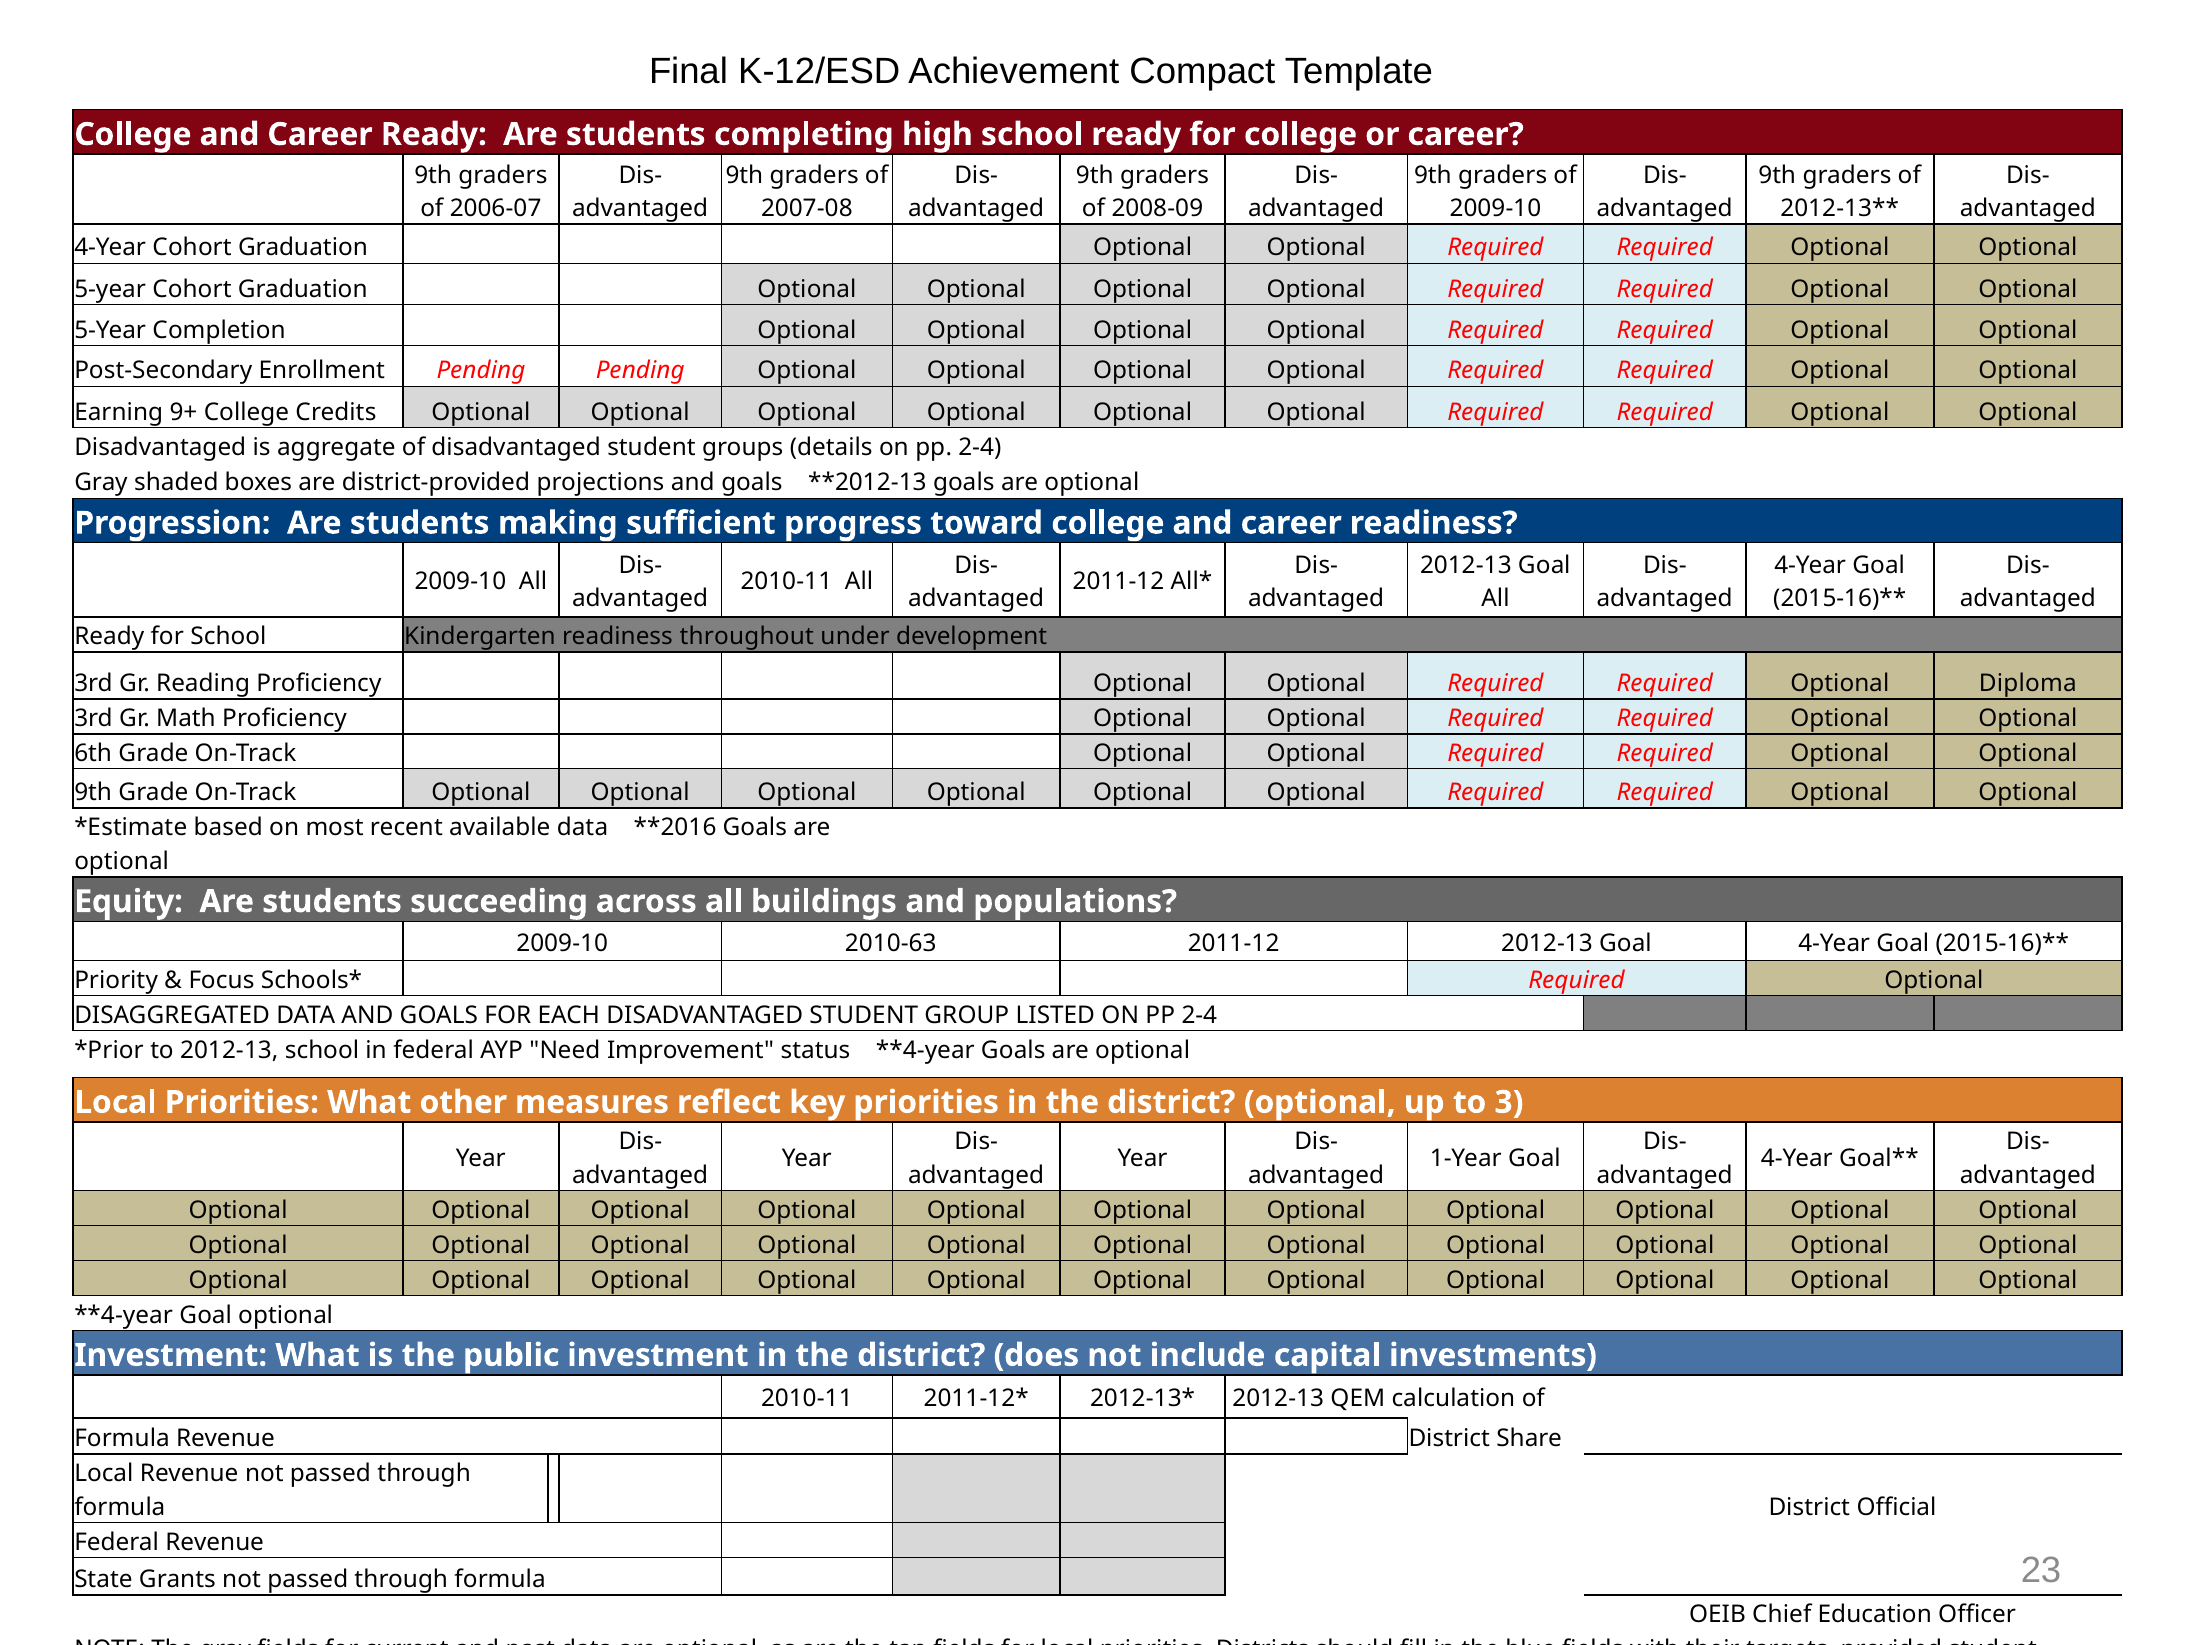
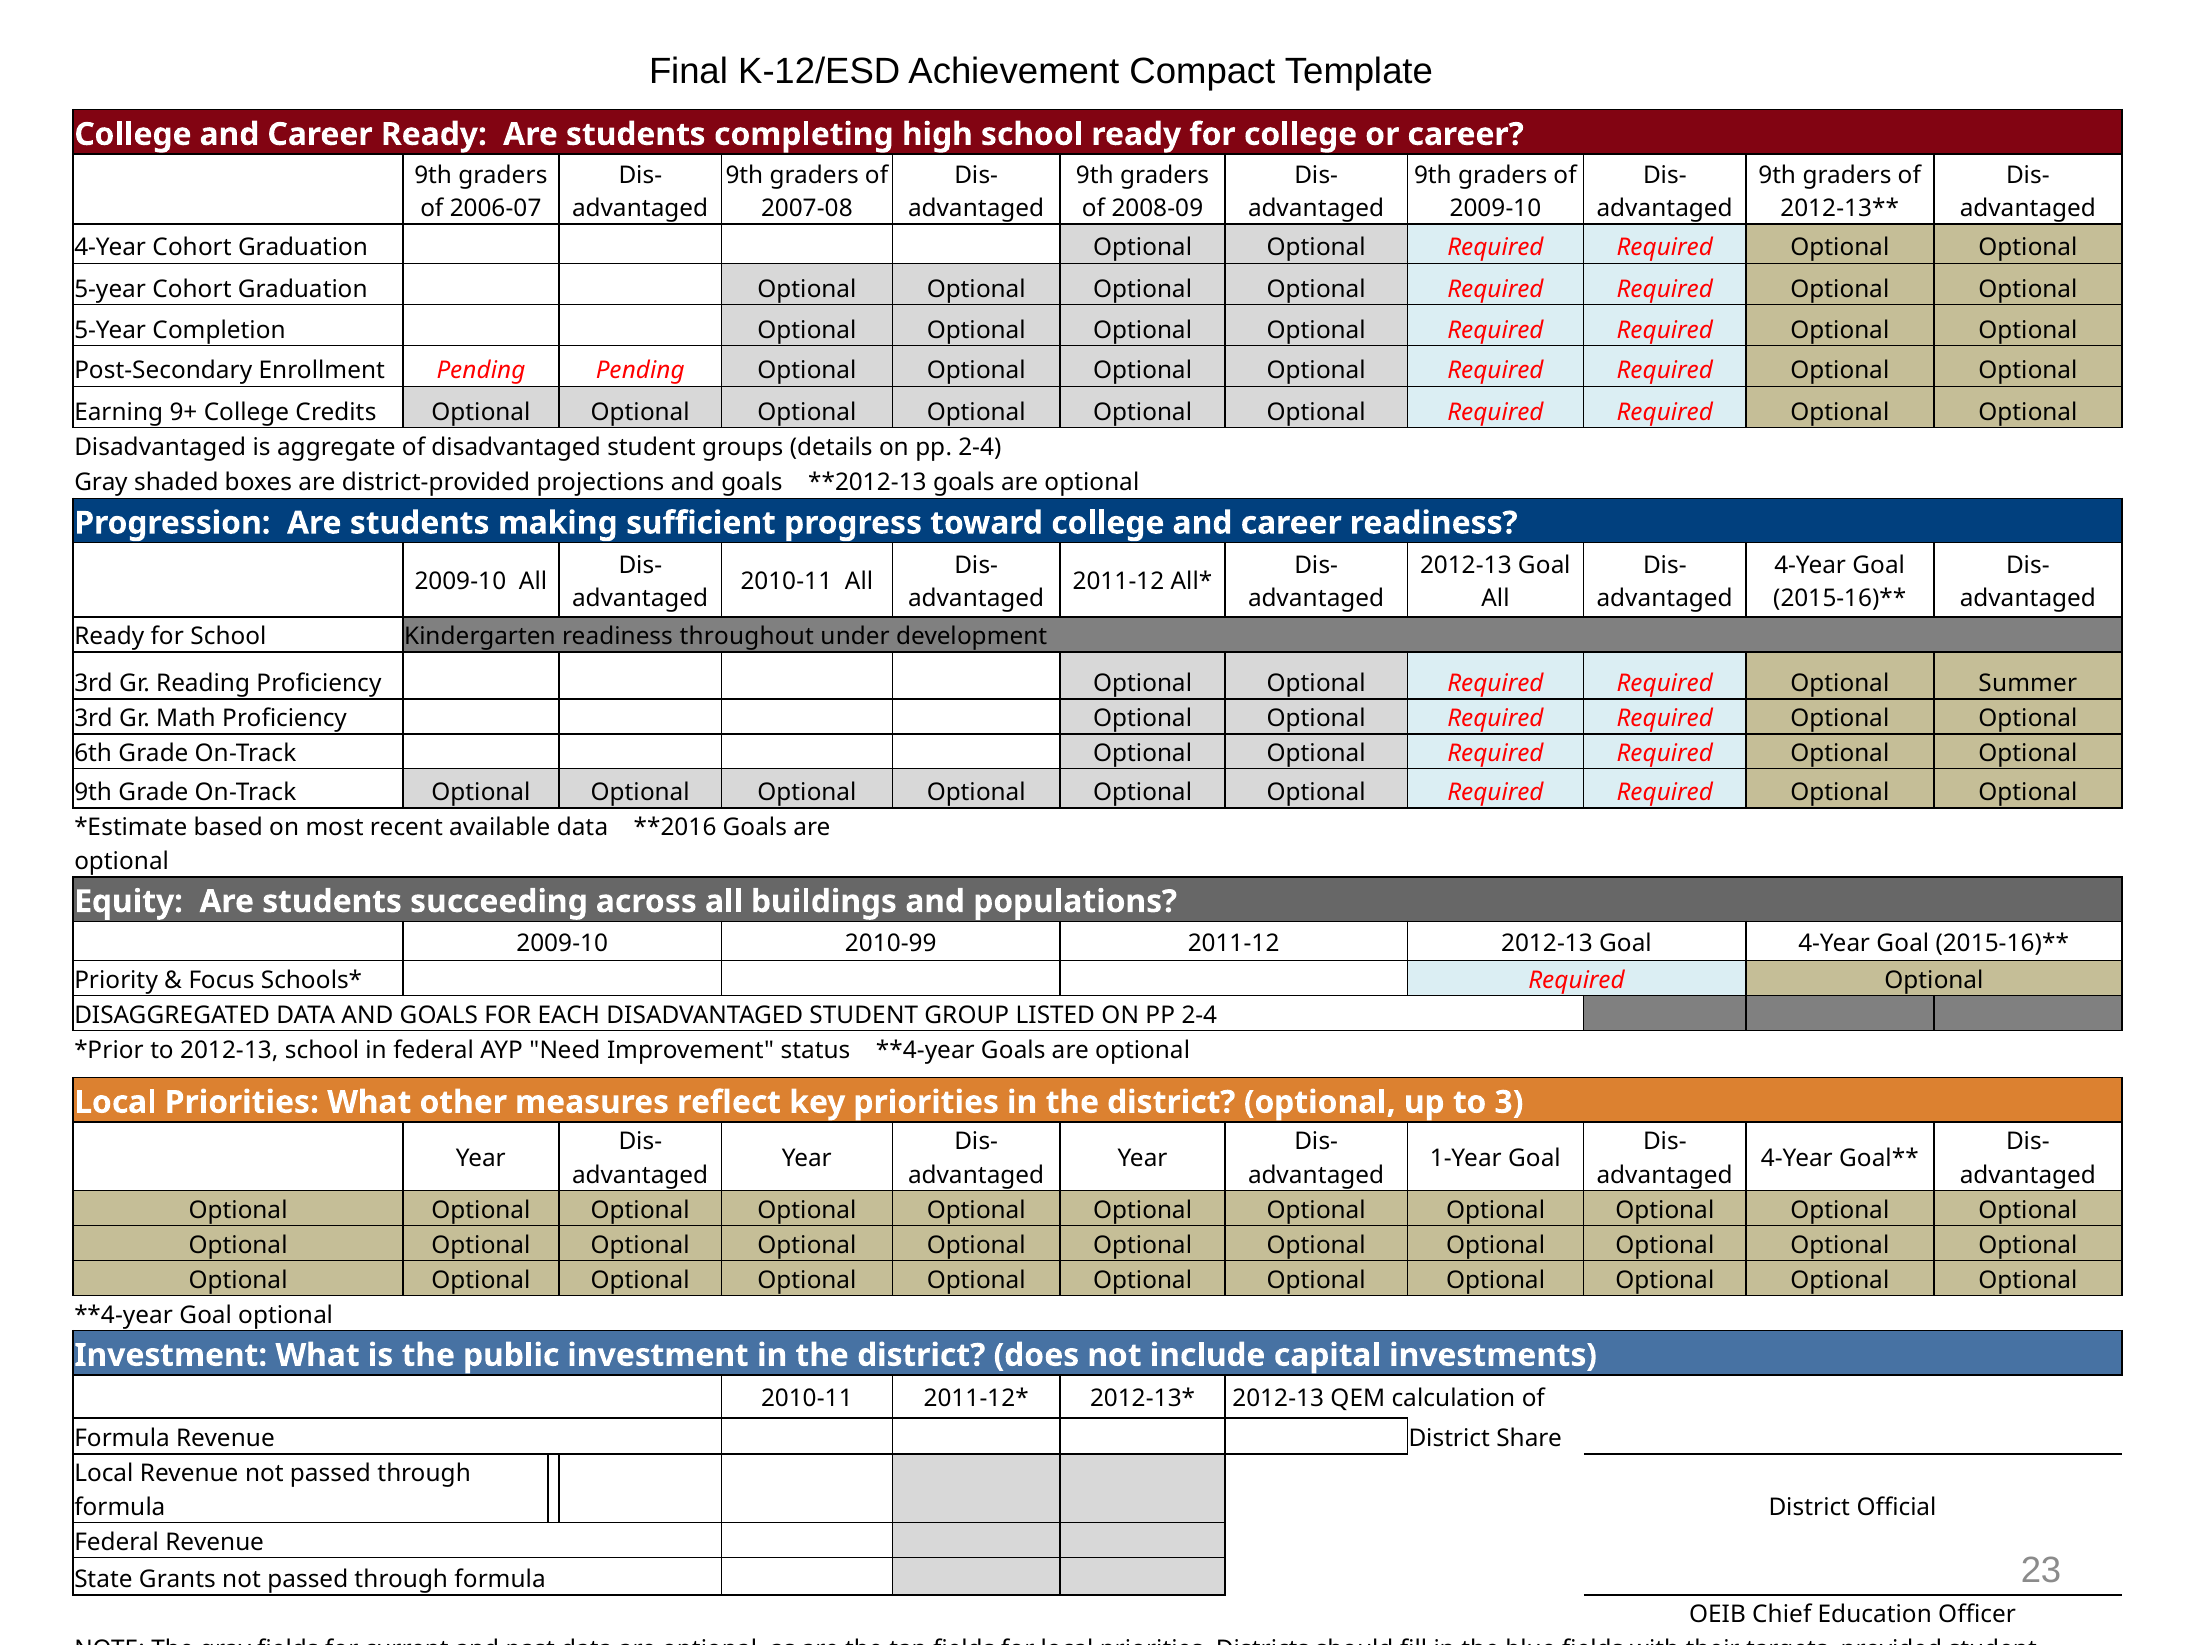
Diploma: Diploma -> Summer (2028, 683)
2010-63: 2010-63 -> 2010-99 (891, 943)
